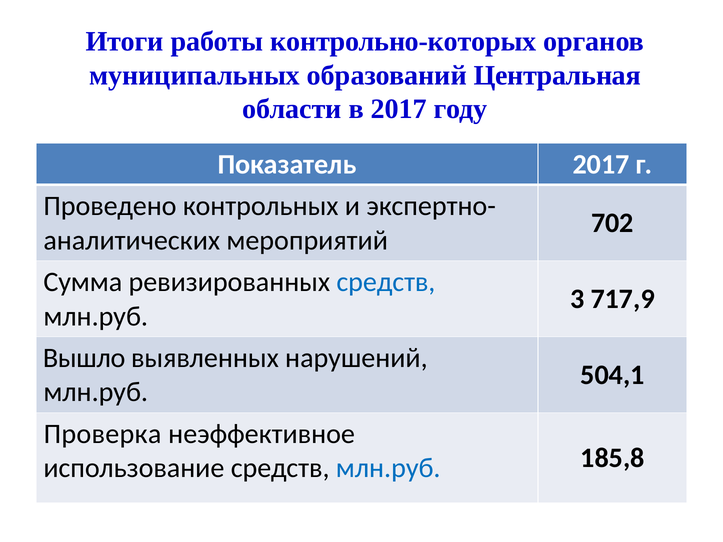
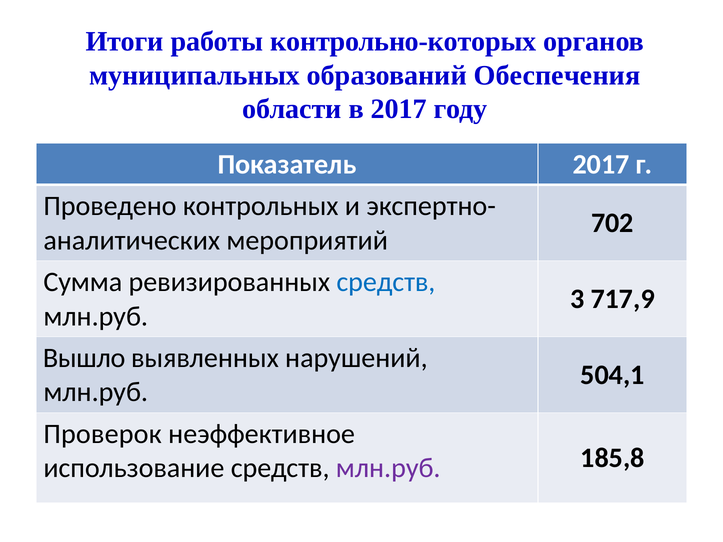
Центральная: Центральная -> Обеспечения (557, 75)
Проверка: Проверка -> Проверок (103, 434)
млн.руб colour: blue -> purple (388, 468)
